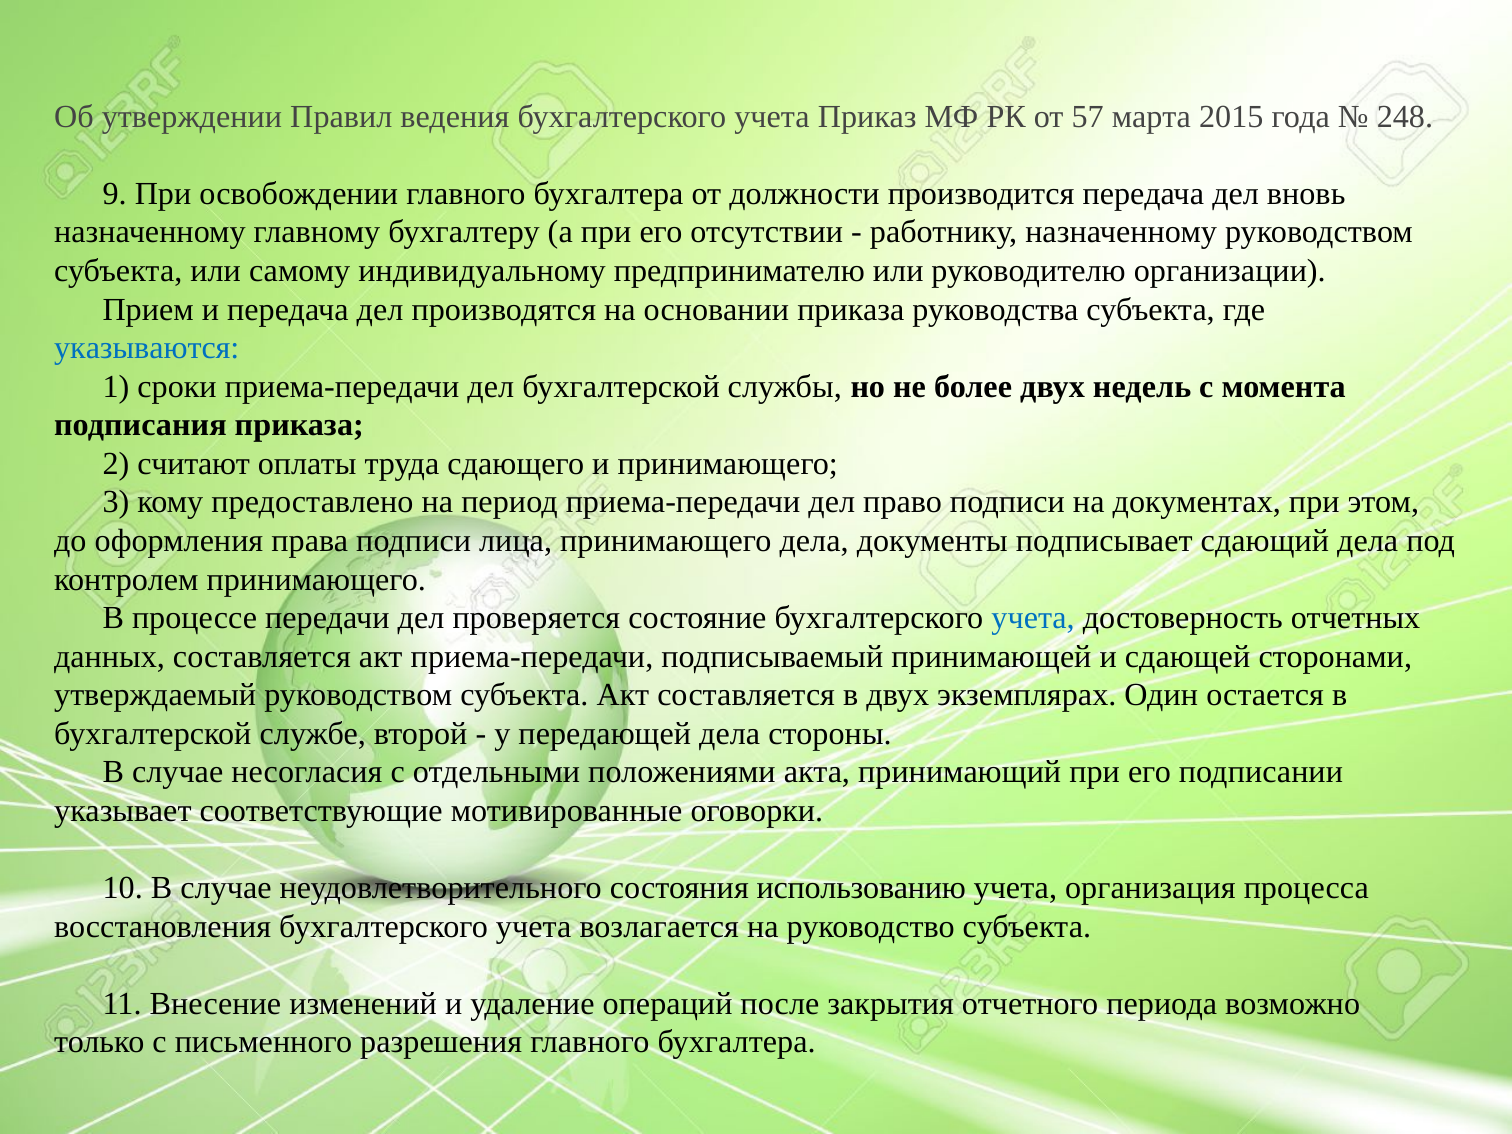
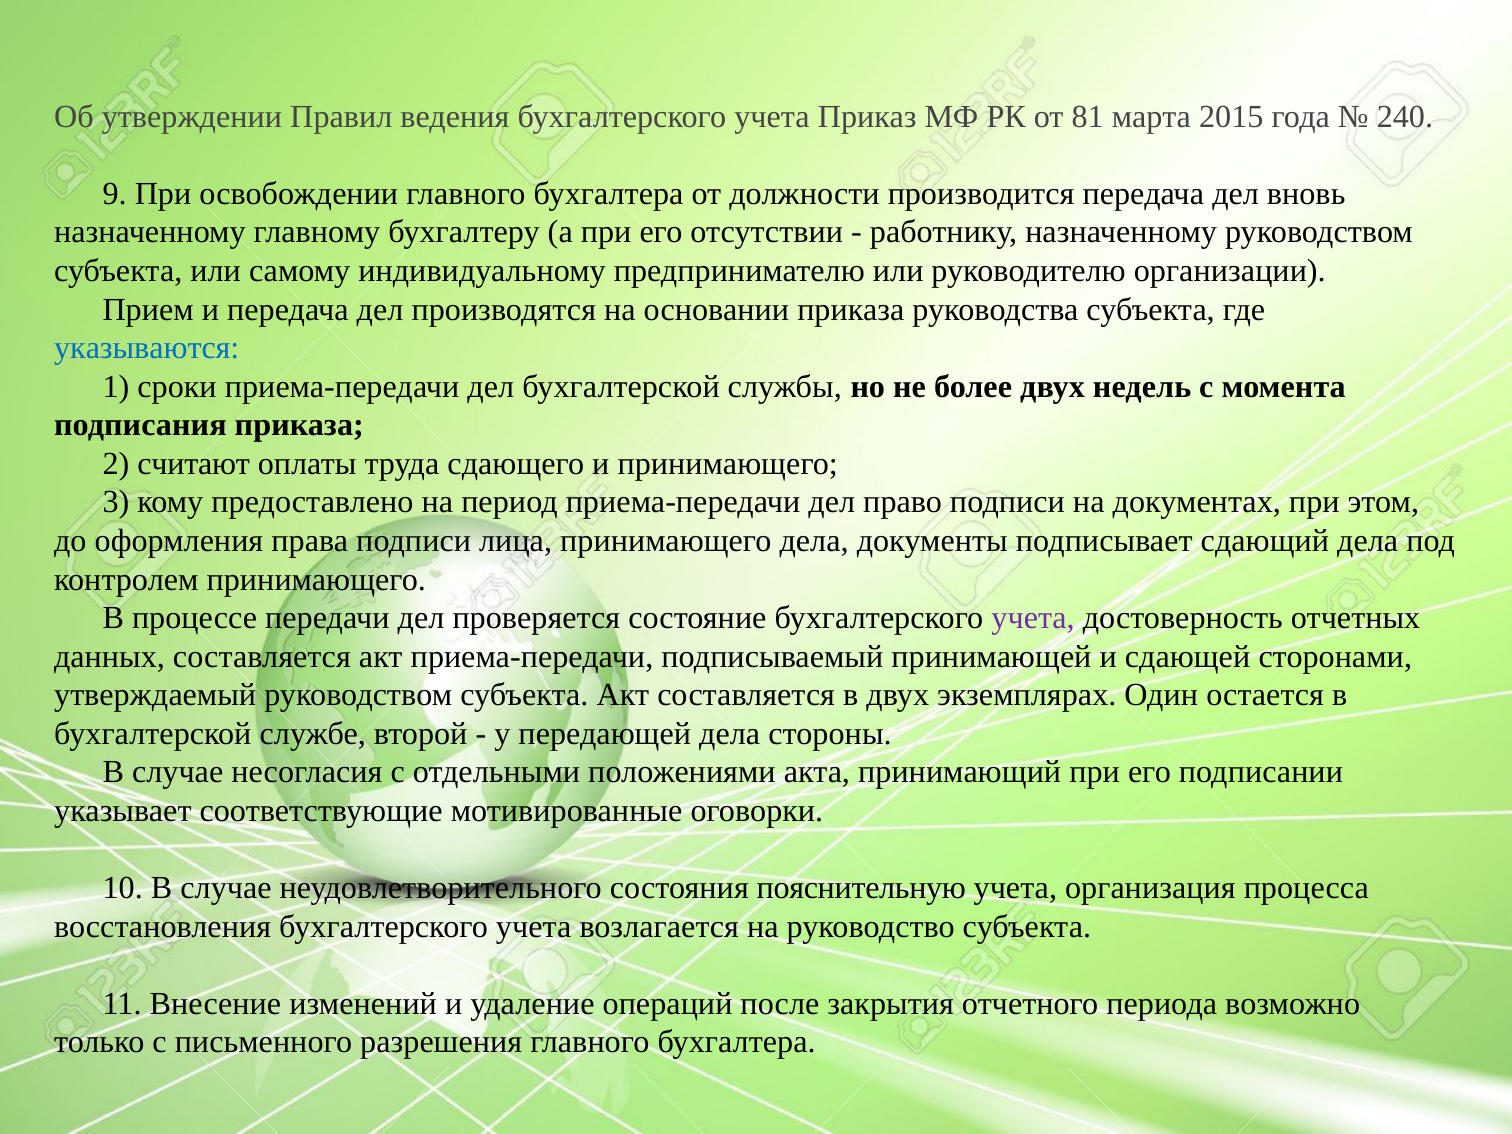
57: 57 -> 81 (1088, 117)
248: 248 -> 240 (1405, 117)
учета colour: blue -> purple (1033, 618)
использованию: использованию -> пояснительную (861, 888)
